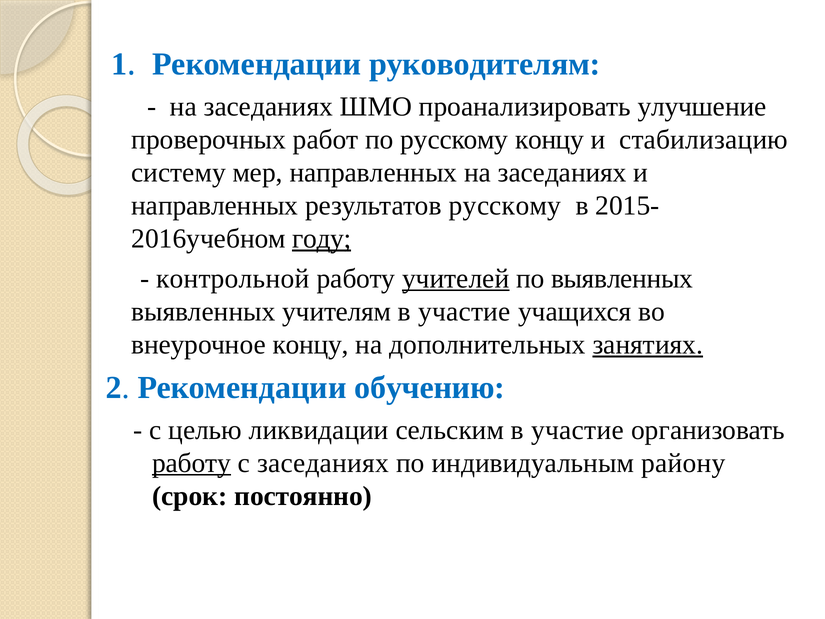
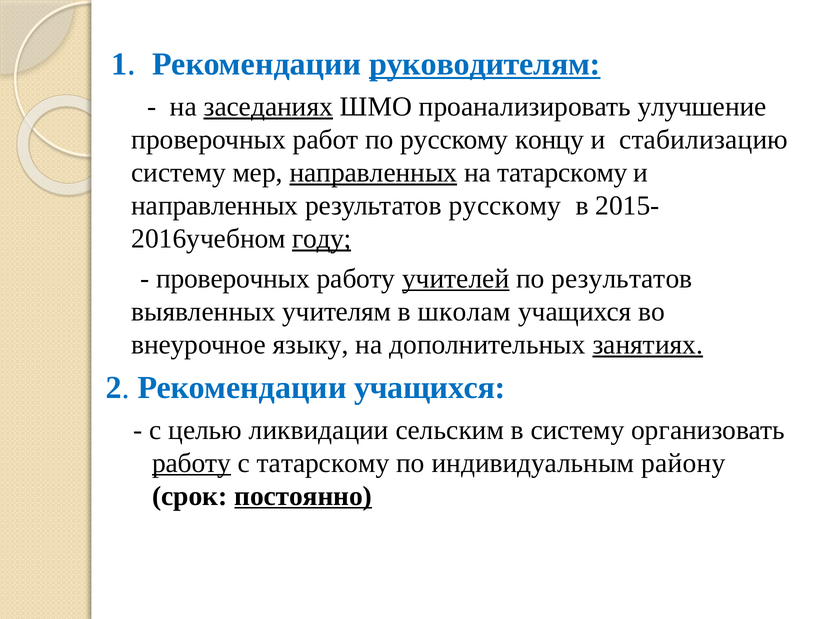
руководителям underline: none -> present (485, 64)
заседаниях underline: none -> present (268, 107)
направленных underline: none -> present (373, 173)
заседаниях: заседаниях -> татарскому (562, 173)
контрольной: контрольной -> проверочных (233, 278)
по выявленных: выявленных -> результатов (622, 278)
участие: участие -> школам (464, 311)
внеурочное концу: концу -> языку (311, 344)
Рекомендации обучению: обучению -> учащихся (430, 387)
участие: участие -> систему (578, 430)
с заседаниях: заседаниях -> татарскому (323, 463)
постоянно underline: none -> present (303, 496)
